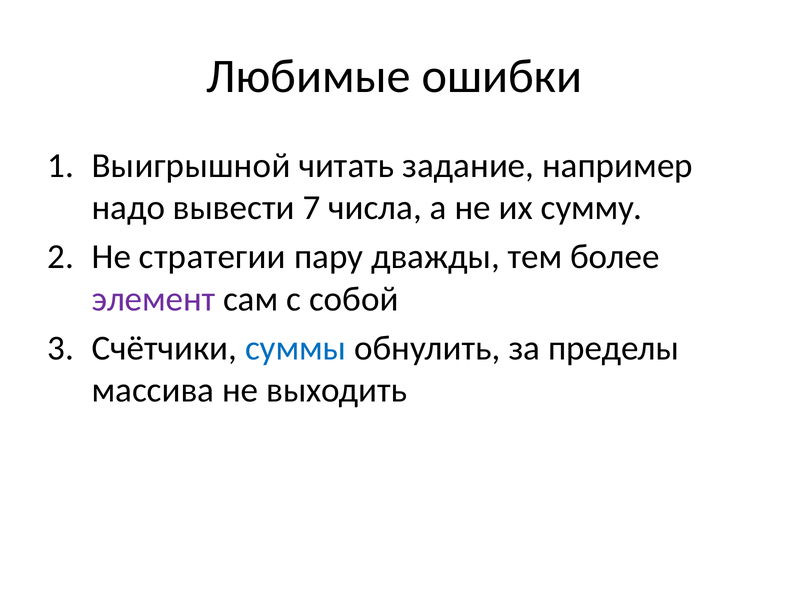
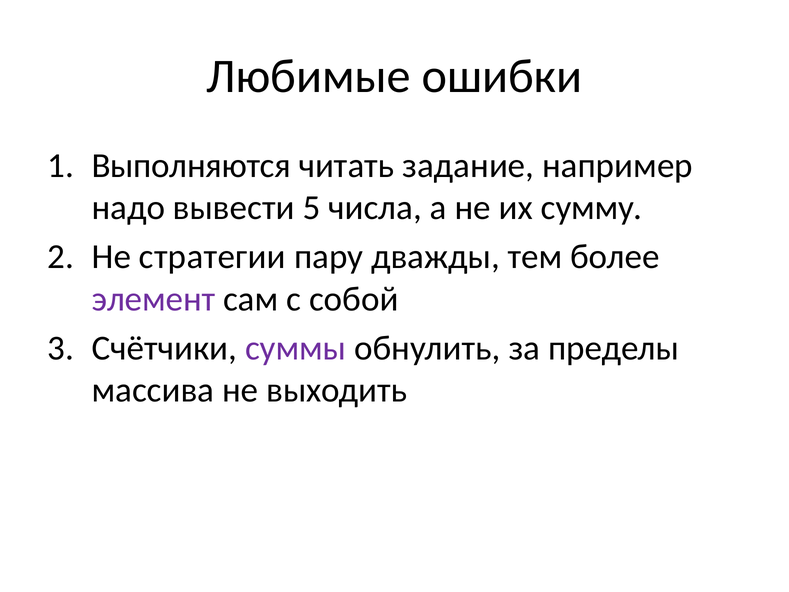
Выигрышной: Выигрышной -> Выполняются (191, 166)
7: 7 -> 5 (311, 208)
суммы colour: blue -> purple (296, 348)
